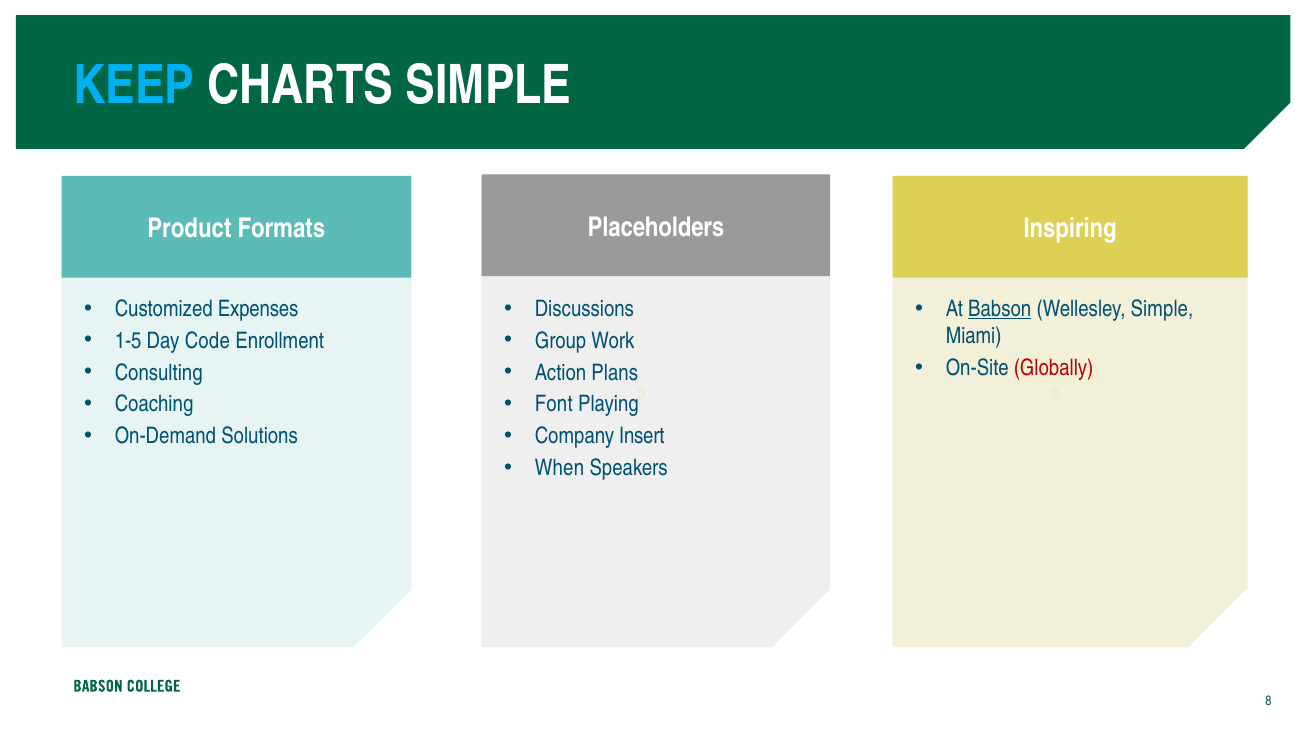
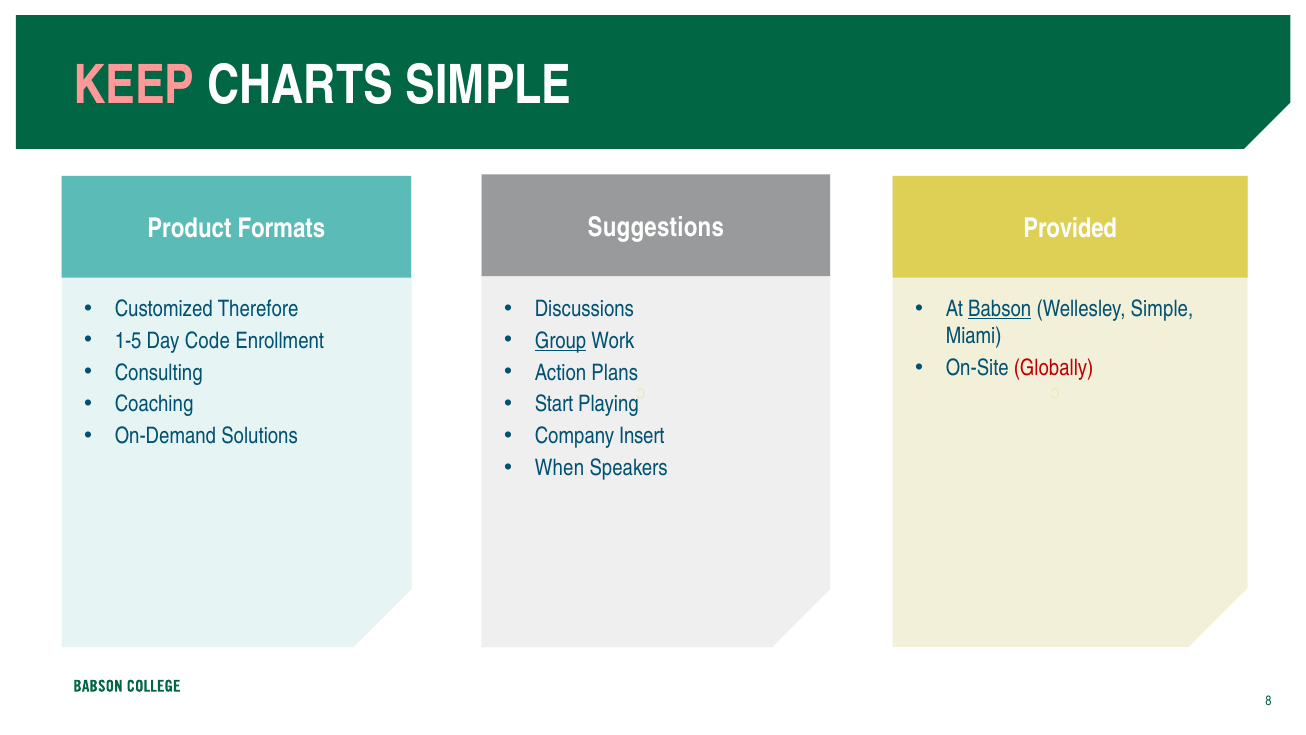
KEEP colour: light blue -> pink (134, 86)
Placeholders: Placeholders -> Suggestions (656, 227)
Inspiring: Inspiring -> Provided (1070, 229)
Expenses: Expenses -> Therefore (258, 309)
Group underline: none -> present (561, 341)
Font: Font -> Start (554, 404)
